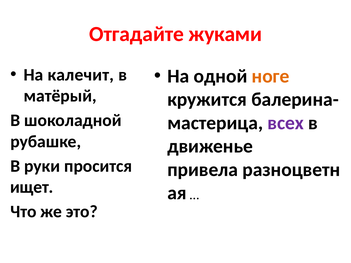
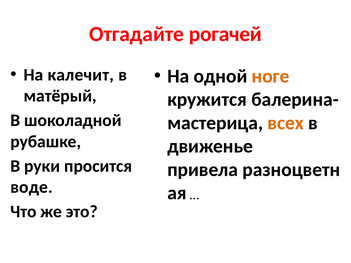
жуками: жуками -> рогачей (225, 34)
всех colour: purple -> orange (286, 123)
ищет: ищет -> воде (32, 187)
